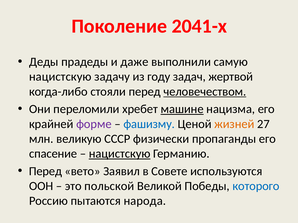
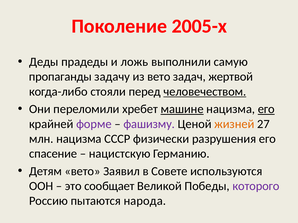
2041-х: 2041-х -> 2005-х (199, 26)
даже: даже -> ложь (134, 62)
нацистскую: нацистскую -> пропаганды (60, 77)
из году: году -> вето (159, 77)
его underline: none -> present (266, 109)
фашизму colour: blue -> purple (149, 124)
млн великую: великую -> нацизма (79, 139)
пропаганды: пропаганды -> разрушения (224, 139)
нацистскую underline: present -> none (120, 154)
Перед: Перед -> Детям (45, 172)
польской: польской -> сообщает (109, 186)
которого colour: blue -> purple (256, 186)
